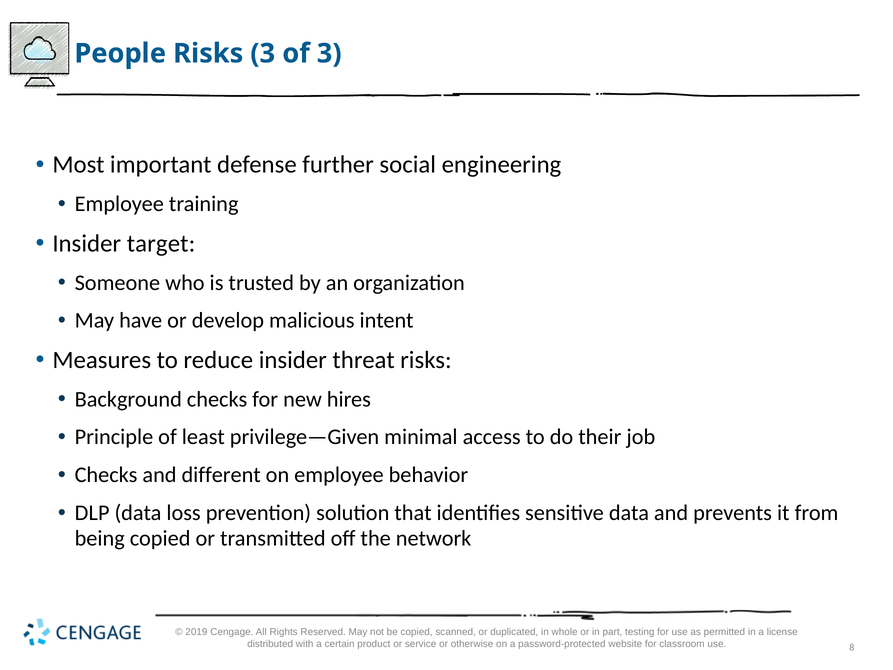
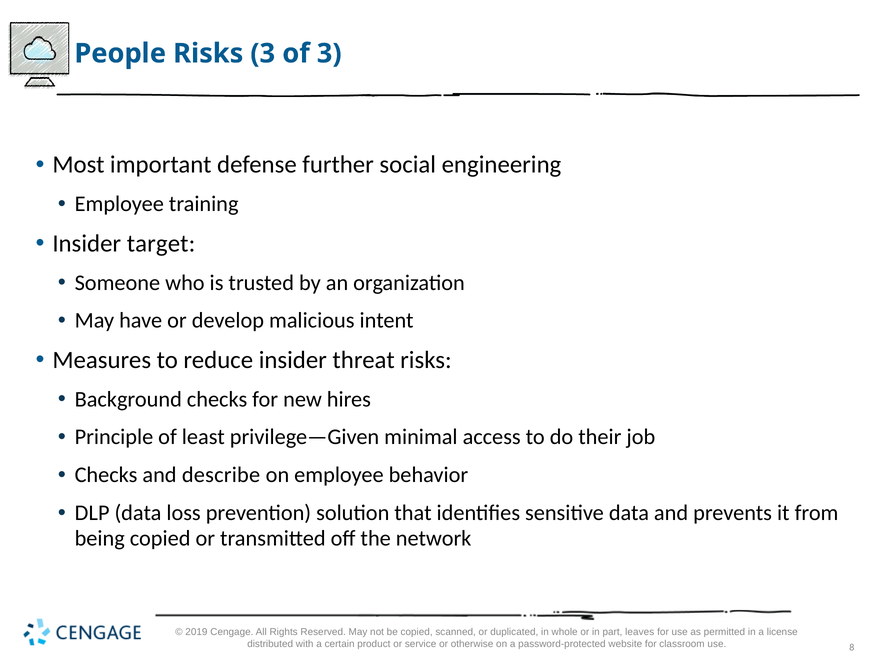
different: different -> describe (221, 475)
testing: testing -> leaves (640, 632)
